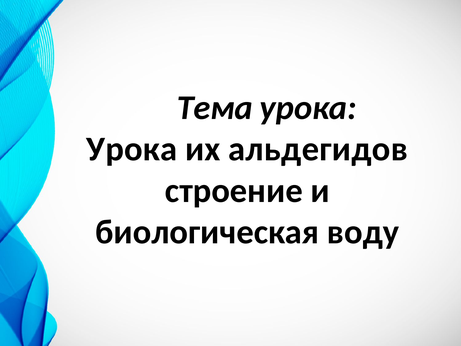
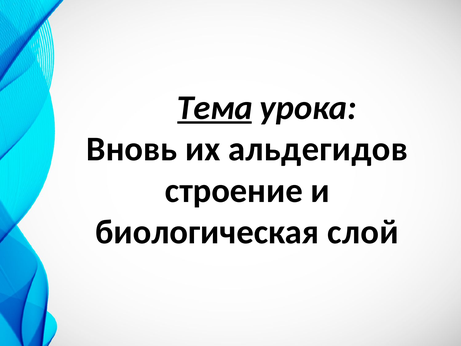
Тема underline: none -> present (215, 108)
Урока: Урока -> Вновь (132, 149)
воду: воду -> слой (363, 232)
